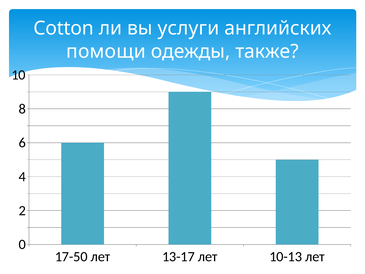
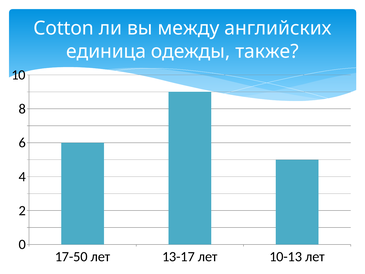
услуги: услуги -> между (188, 28)
помощи: помощи -> единица (106, 51)
